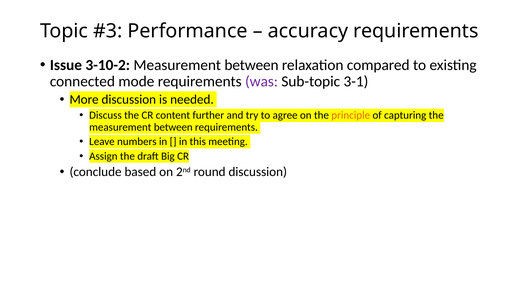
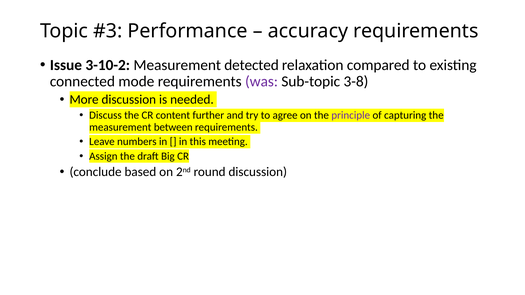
3-10-2 Measurement between: between -> detected (252, 65)
3-1: 3-1 -> 3-8 (356, 82)
principle colour: orange -> purple (351, 115)
